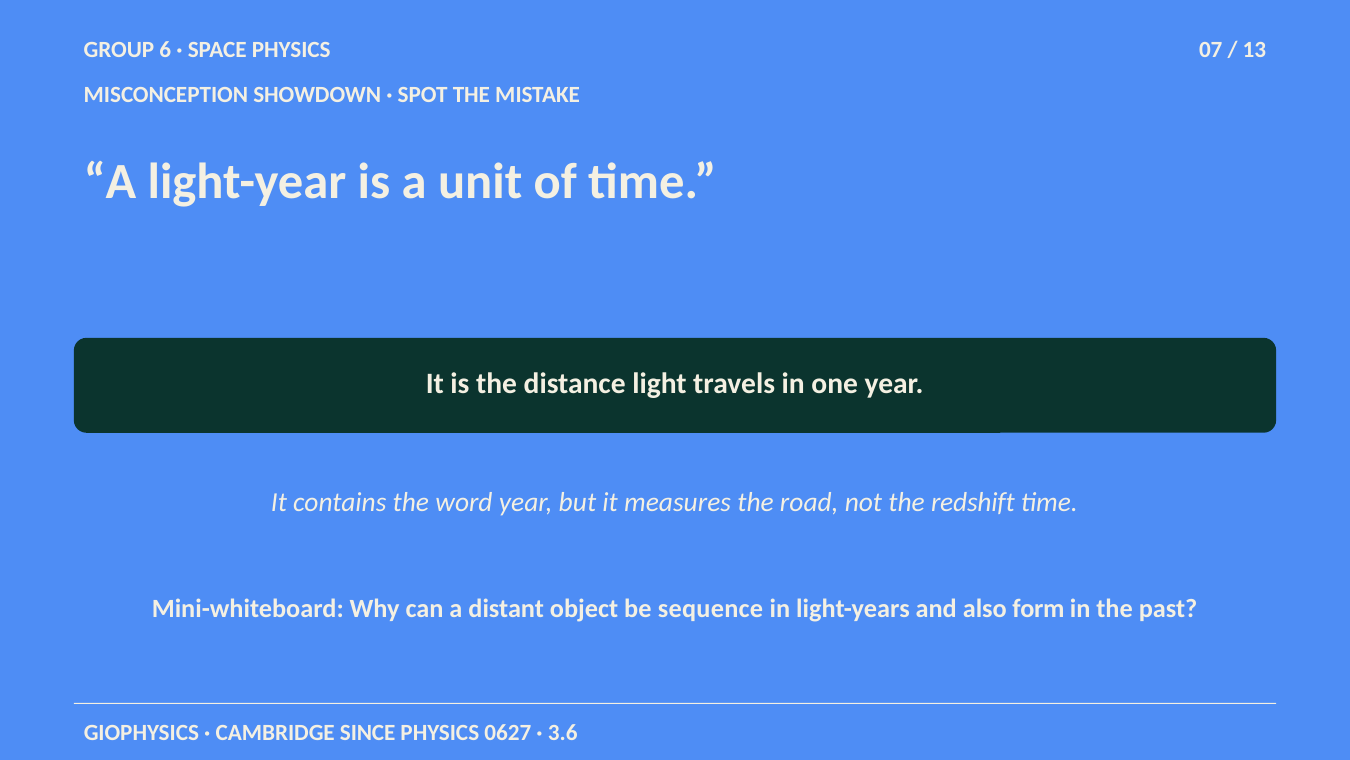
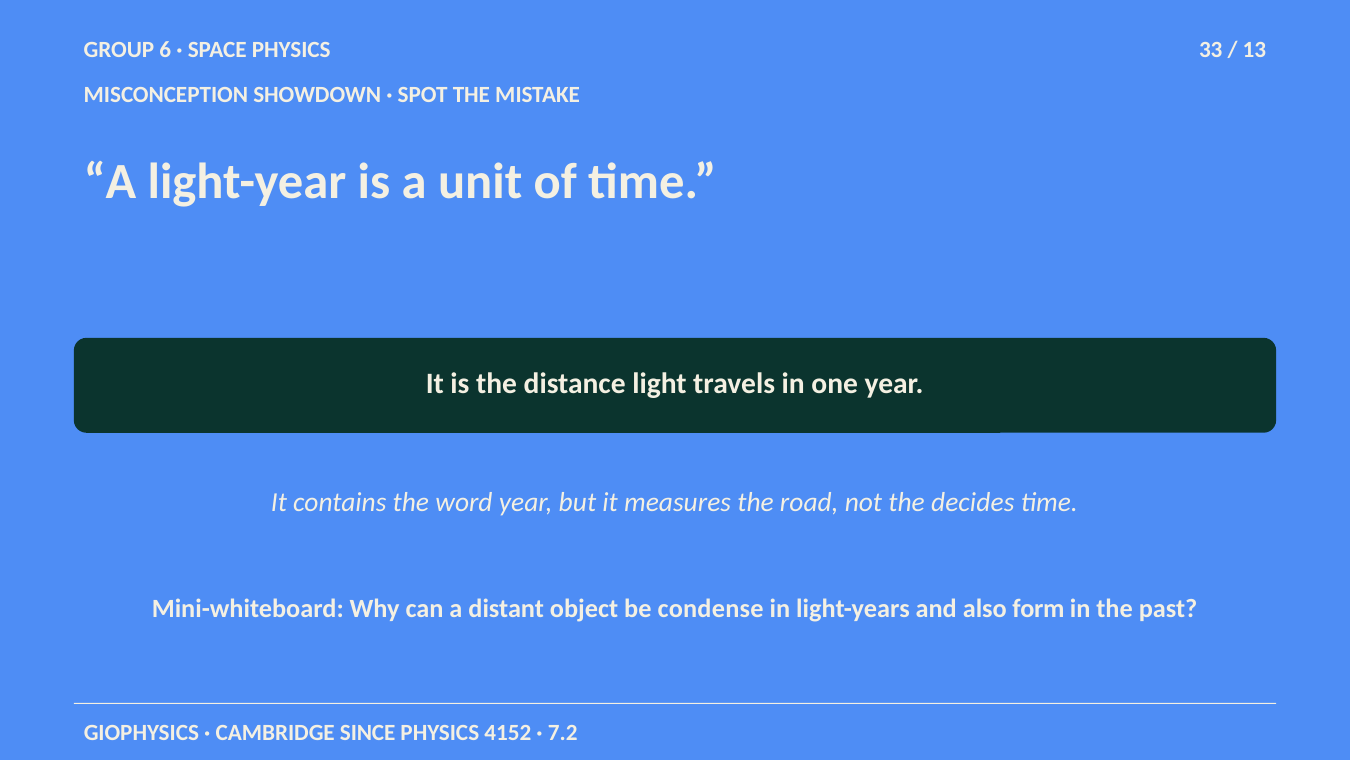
07: 07 -> 33 (1211, 50)
redshift: redshift -> decides (973, 502)
sequence: sequence -> condense (711, 608)
0627: 0627 -> 4152 (508, 732)
3.6: 3.6 -> 7.2 (563, 732)
